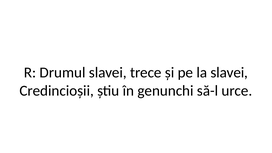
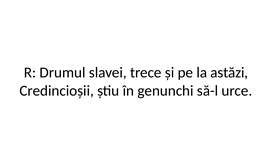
la slavei: slavei -> astăzi (229, 73)
